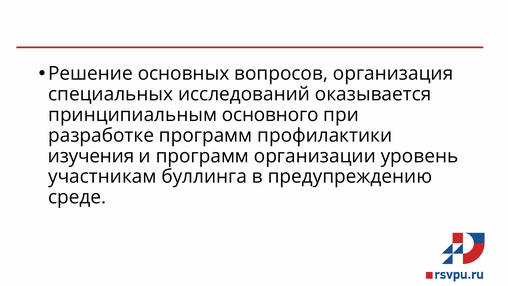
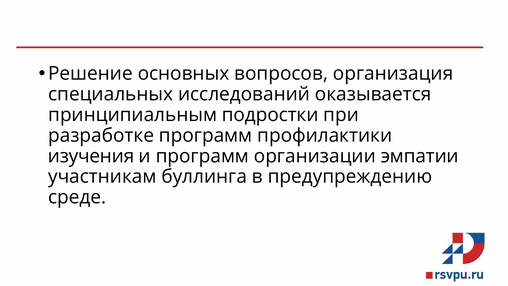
основного: основного -> подростки (270, 115)
уровень: уровень -> эмпатии (420, 156)
